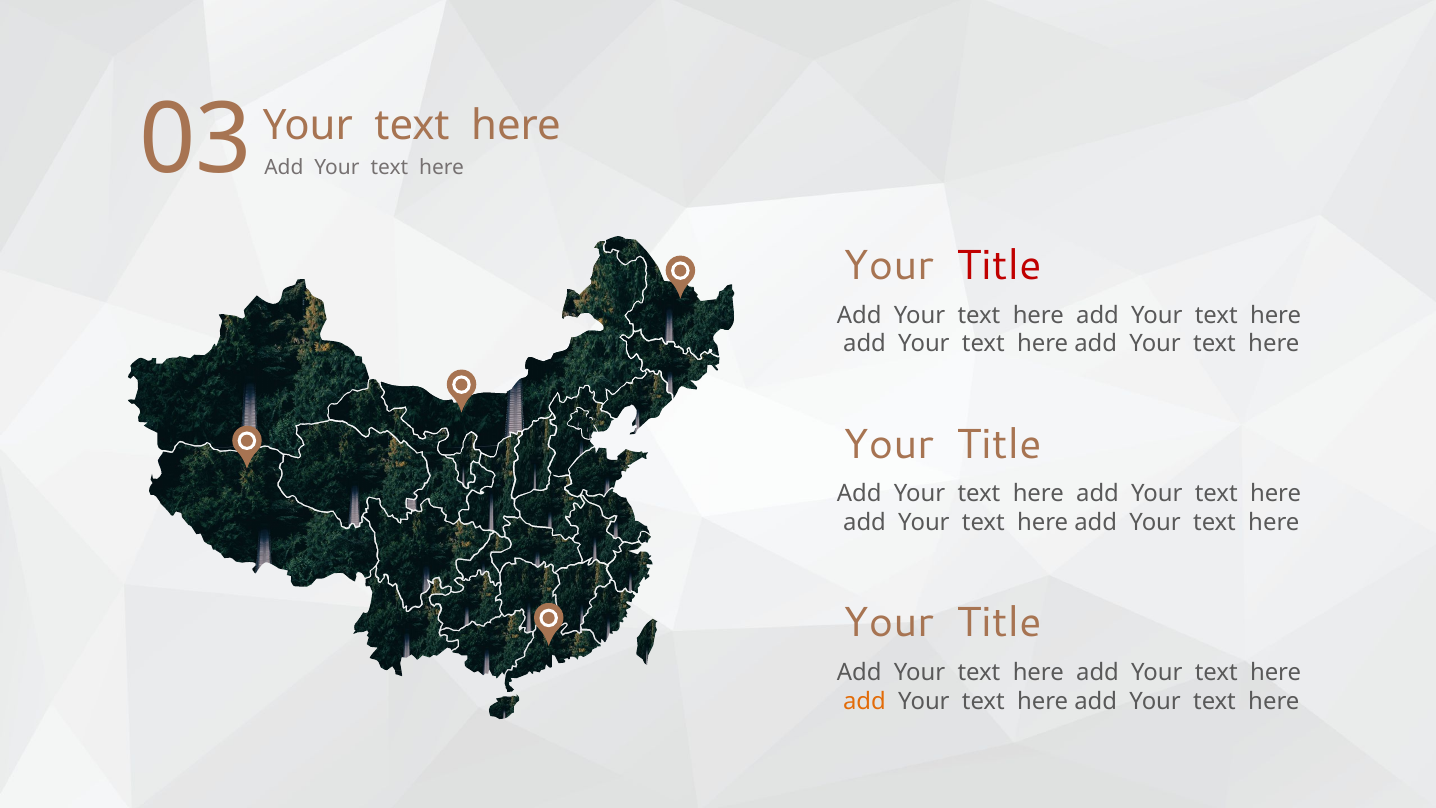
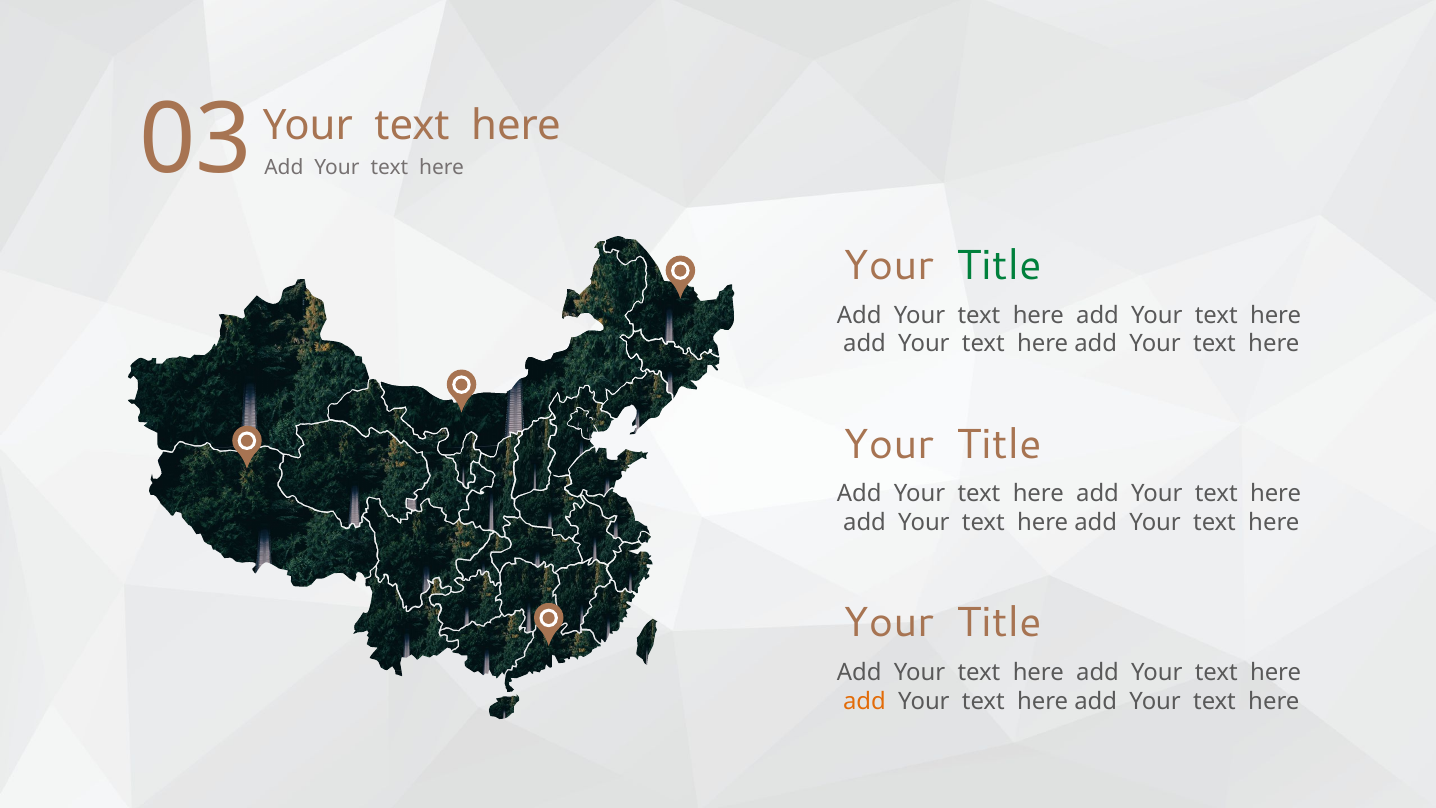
Title colour: red -> green (999, 266)
